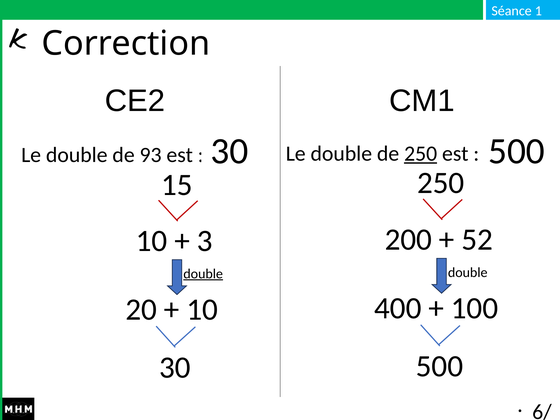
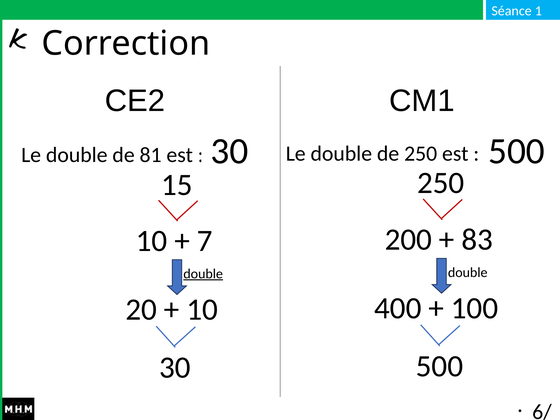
250 underline: present -> none (421, 154)
93: 93 -> 81 (151, 155)
52: 52 -> 83 (477, 240)
3: 3 -> 7 (205, 241)
